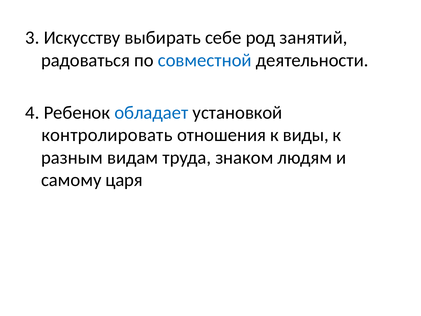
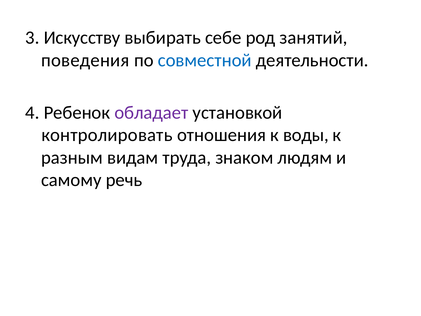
радоваться: радоваться -> поведения (85, 60)
обладает colour: blue -> purple (151, 113)
виды: виды -> воды (306, 135)
царя: царя -> речь (124, 180)
